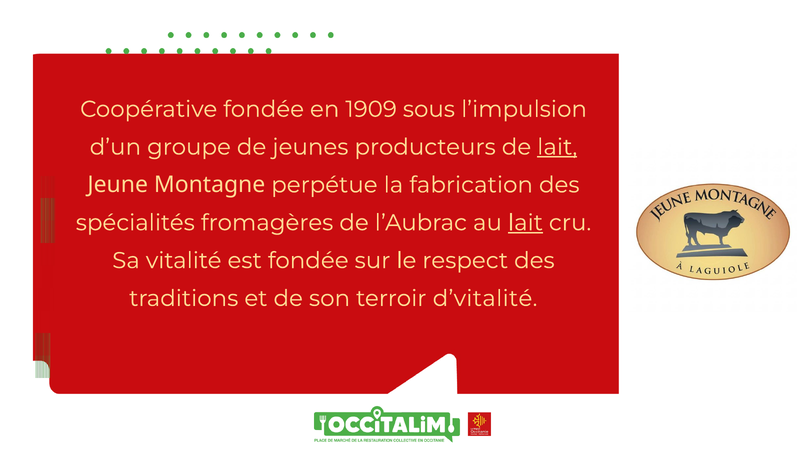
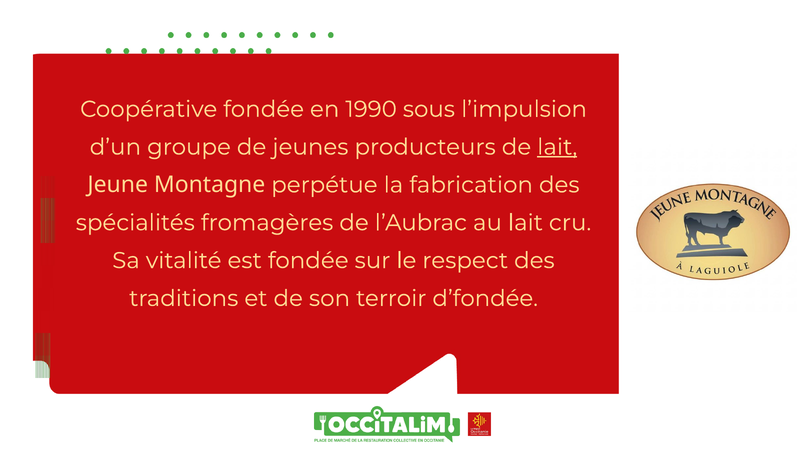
1909: 1909 -> 1990 (371, 109)
lait underline: present -> none (525, 223)
d’vitalité: d’vitalité -> d’fondée (485, 298)
